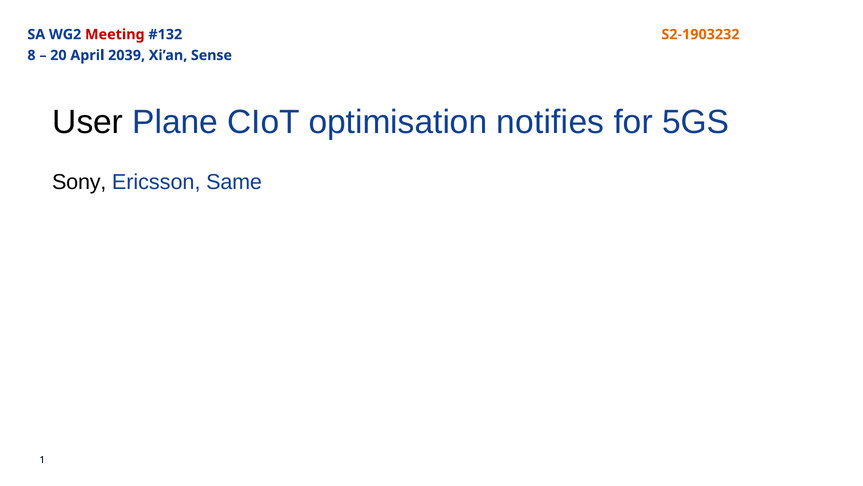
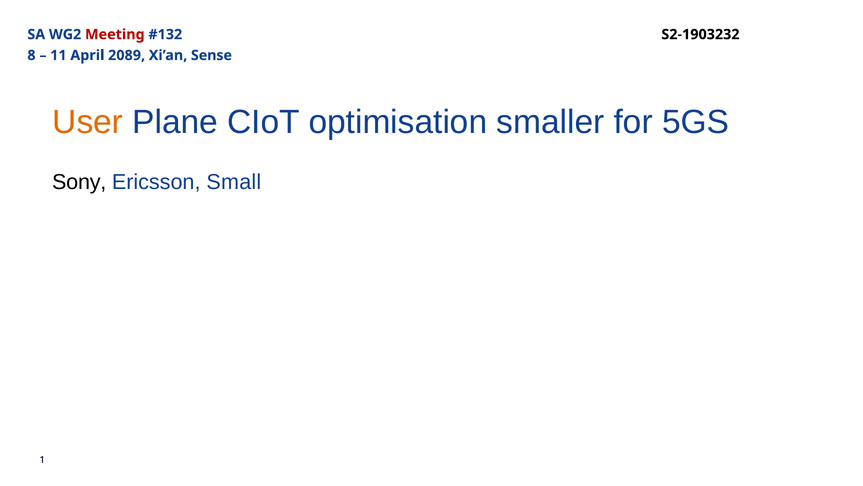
S2-1903232 colour: orange -> black (700, 34)
20: 20 -> 11 (58, 55)
2039: 2039 -> 2089 (127, 55)
User colour: black -> orange (88, 122)
notifies: notifies -> smaller (550, 122)
Same: Same -> Small (234, 182)
